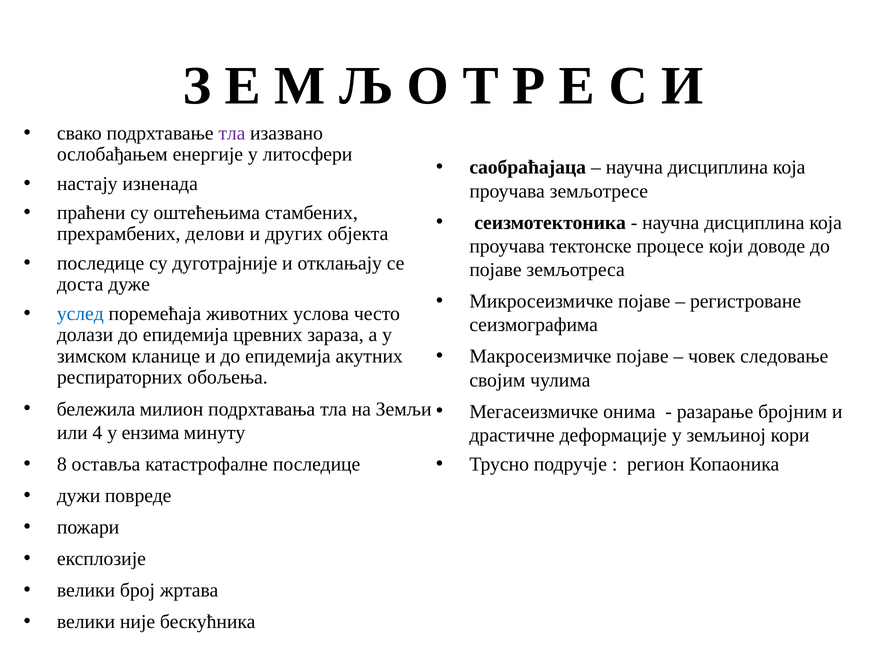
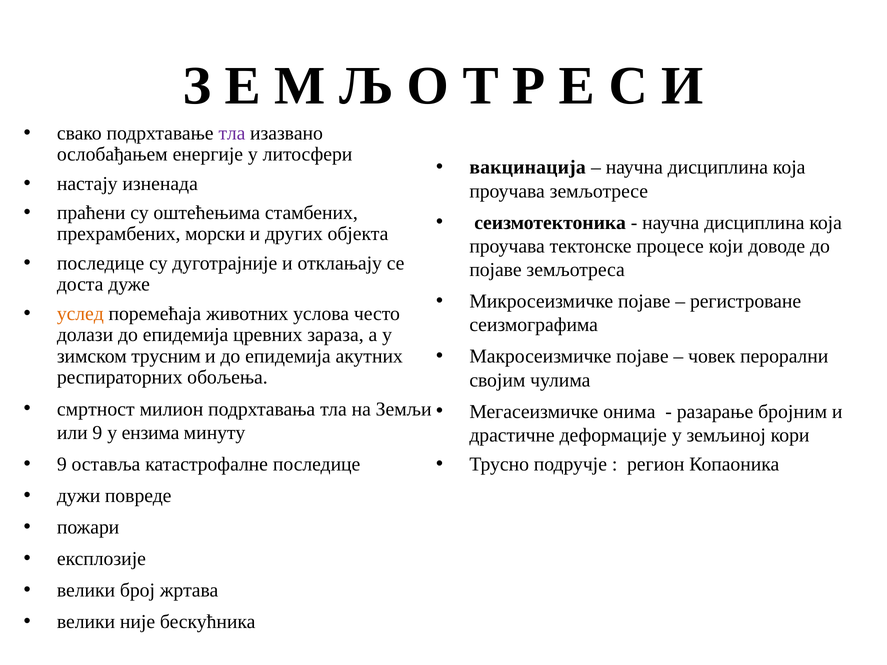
саобраћајаца: саобраћајаца -> вакцинација (528, 167)
делови: делови -> морски (215, 234)
услед colour: blue -> orange (80, 314)
следовање: следовање -> перорални (784, 357)
кланице: кланице -> трусним (166, 356)
бележила: бележила -> смртност (96, 409)
или 4: 4 -> 9 (97, 433)
8: 8 -> 9 (62, 464)
